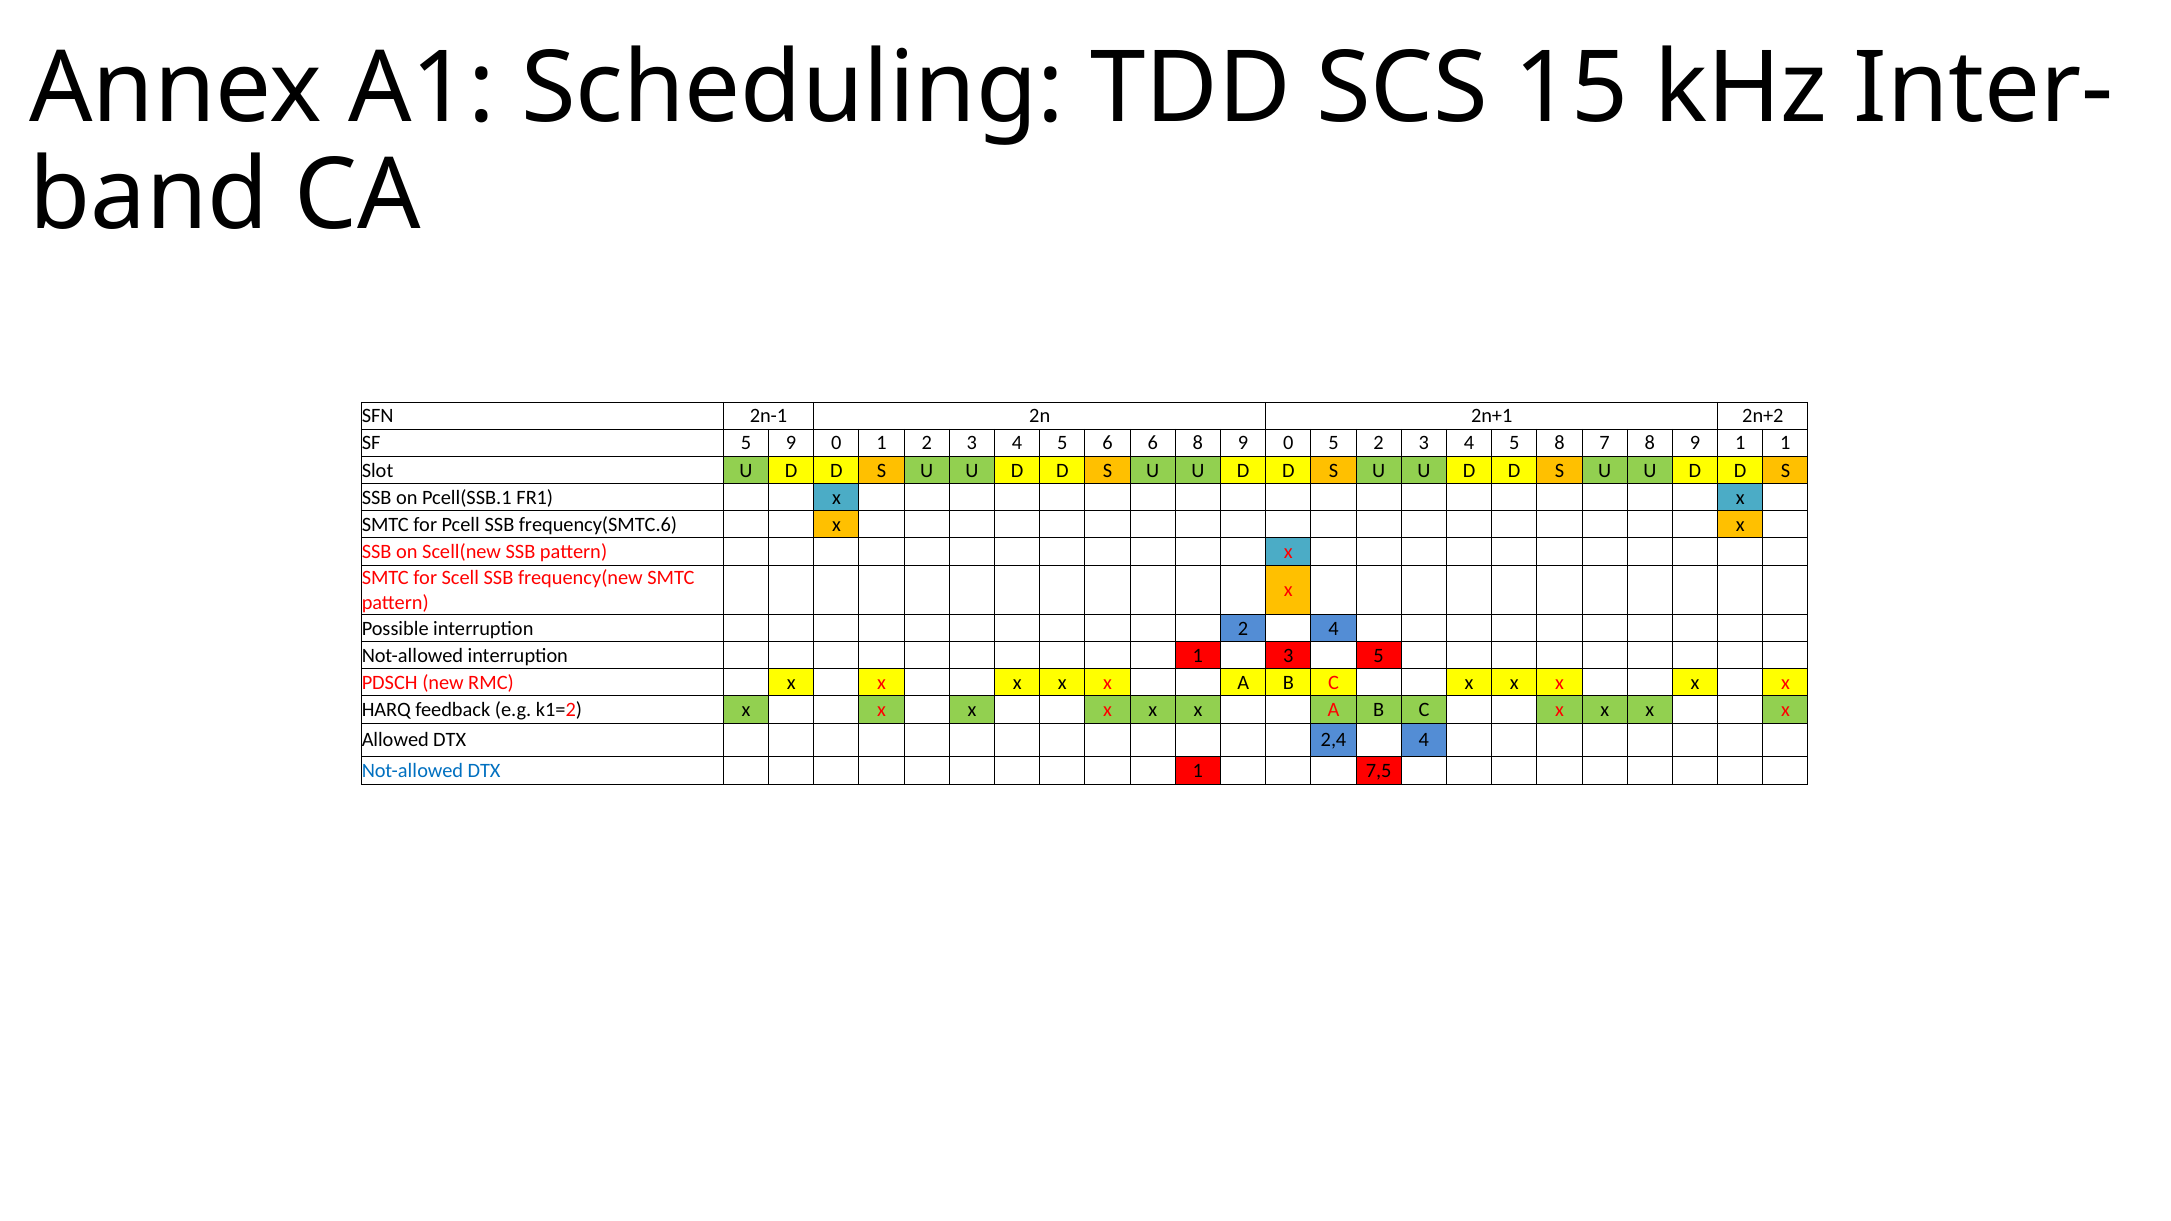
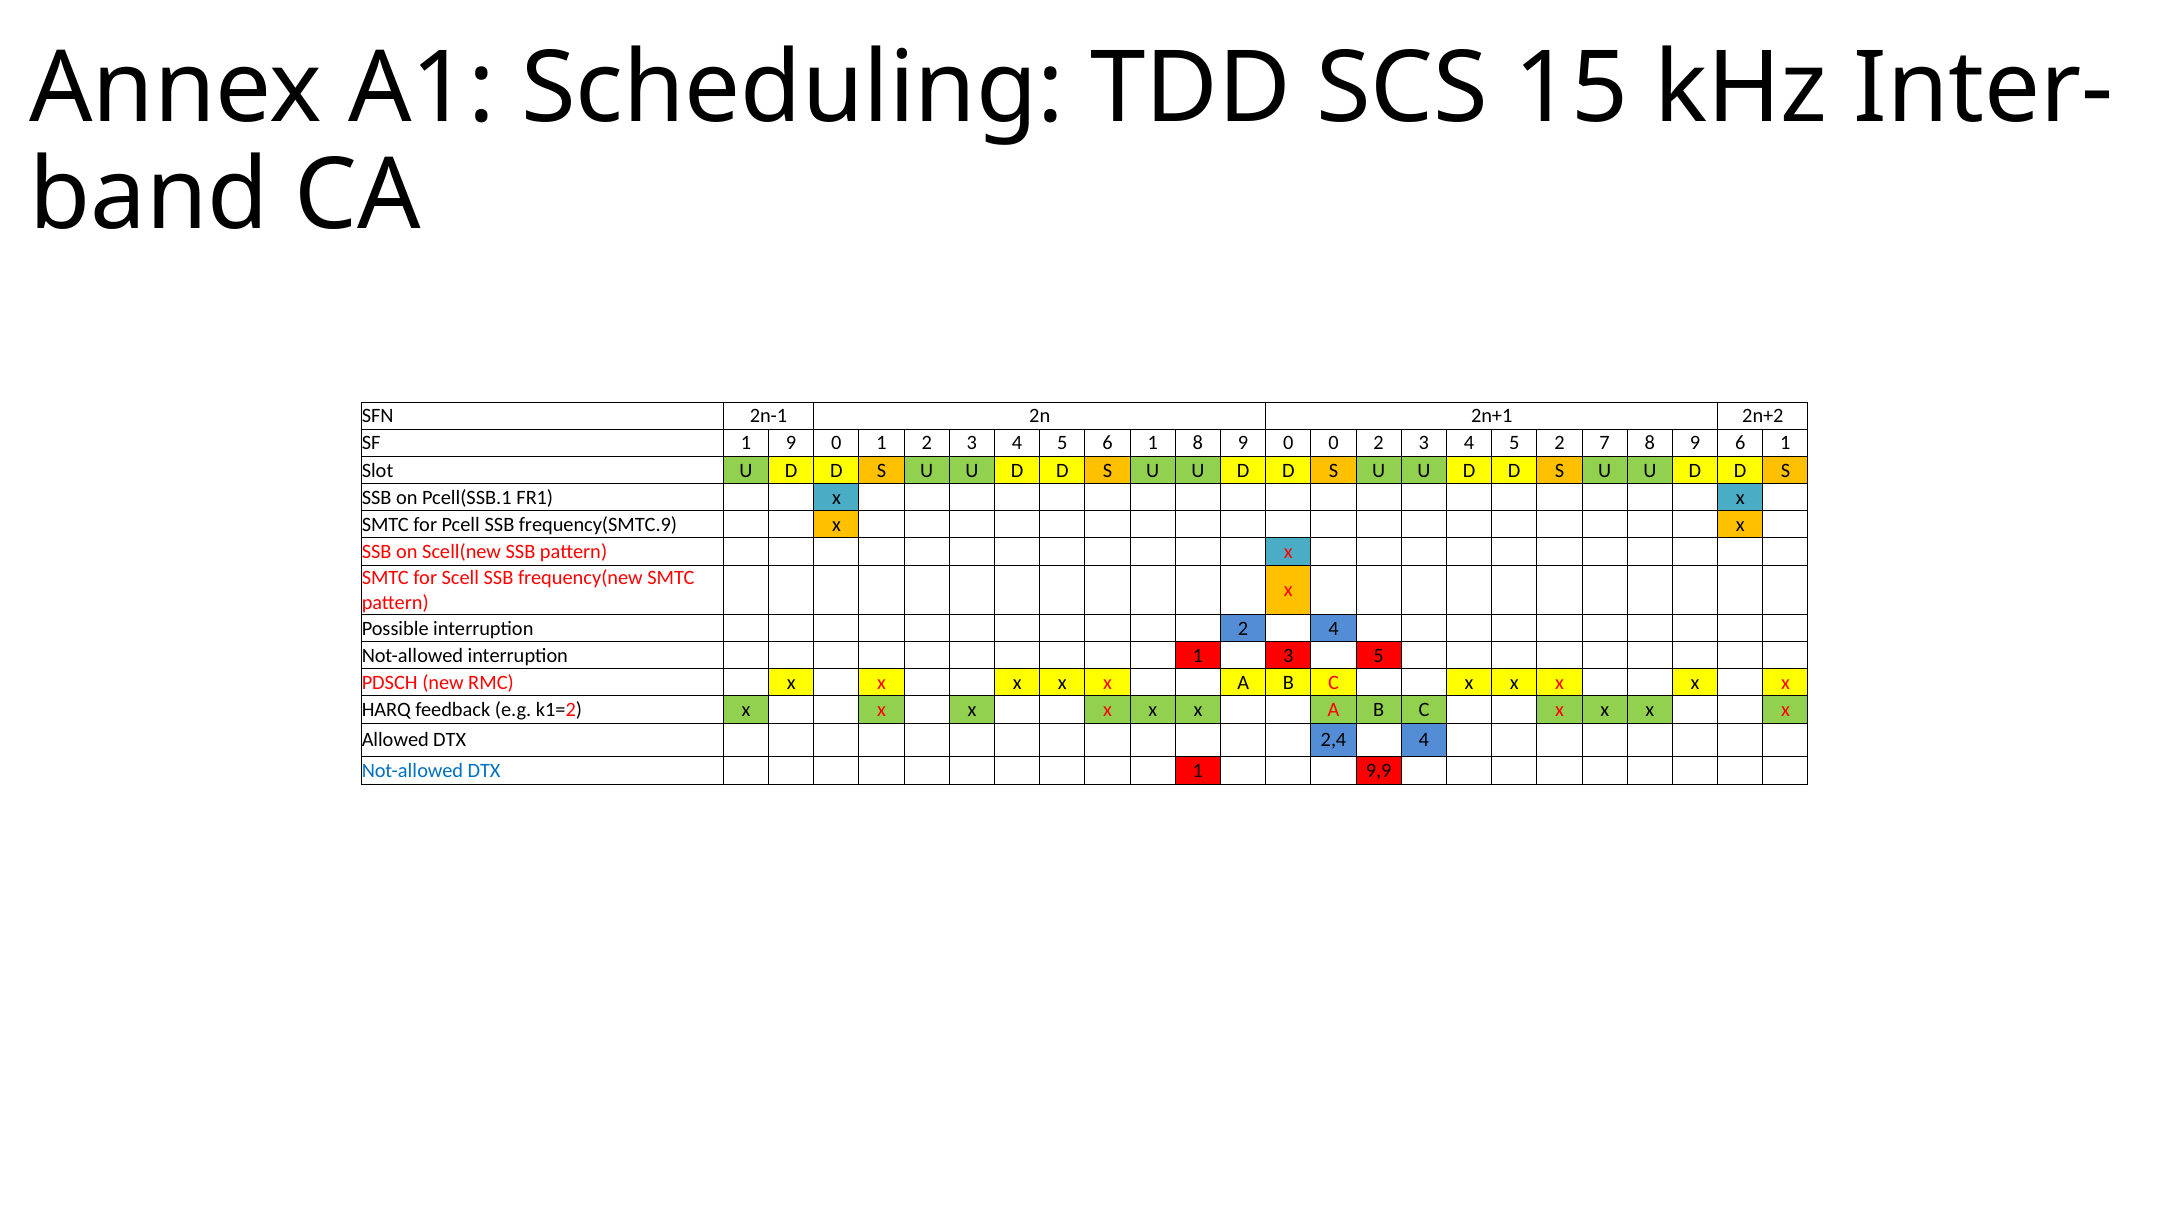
SF 5: 5 -> 1 (746, 443)
5 6 6: 6 -> 1 (1153, 443)
0 5: 5 -> 0 (1333, 443)
5 8: 8 -> 2 (1559, 443)
9 1: 1 -> 6 (1740, 443)
frequency(SMTC.6: frequency(SMTC.6 -> frequency(SMTC.9 (598, 525)
7,5: 7,5 -> 9,9 (1379, 771)
